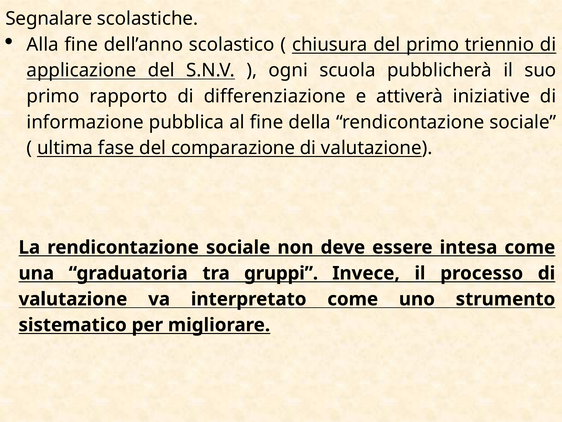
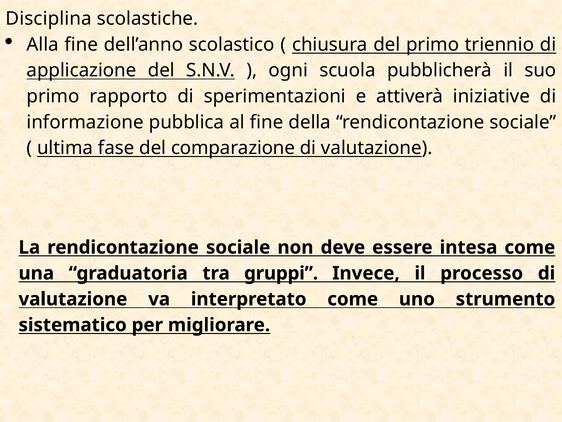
Segnalare: Segnalare -> Disciplina (49, 19)
differenziazione: differenziazione -> sperimentazioni (275, 96)
